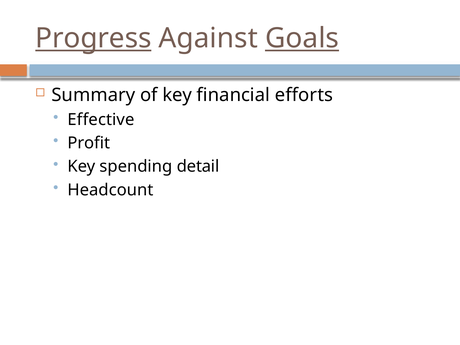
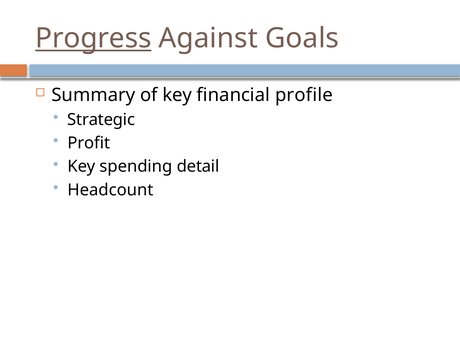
Goals underline: present -> none (302, 38)
efforts: efforts -> profile (304, 95)
Effective: Effective -> Strategic (101, 120)
